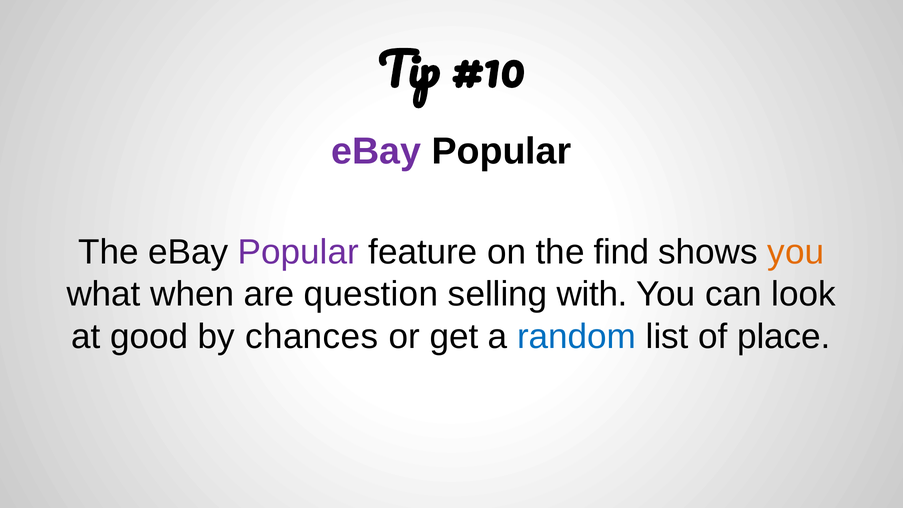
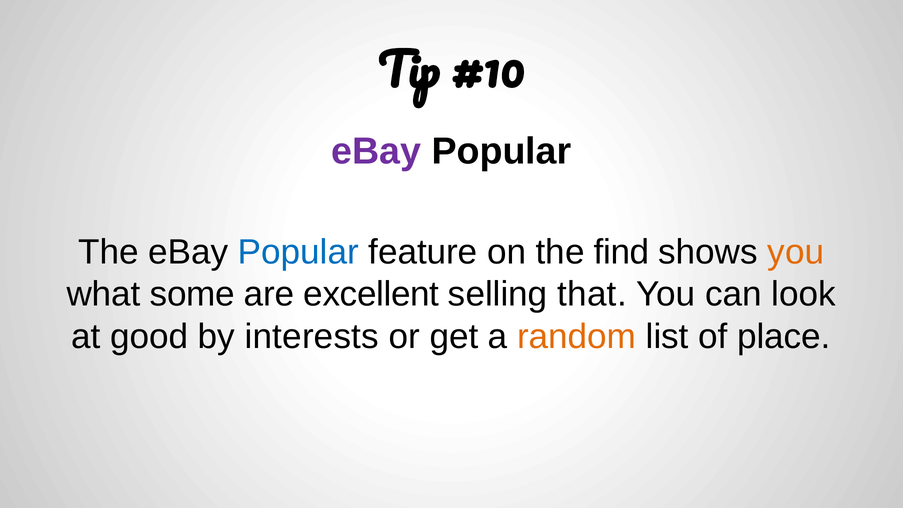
Popular colour: purple -> blue (298, 252)
when: when -> some (192, 294)
question: question -> excellent (371, 294)
with: with -> that (592, 294)
chances: chances -> interests (312, 336)
random colour: blue -> orange (577, 336)
